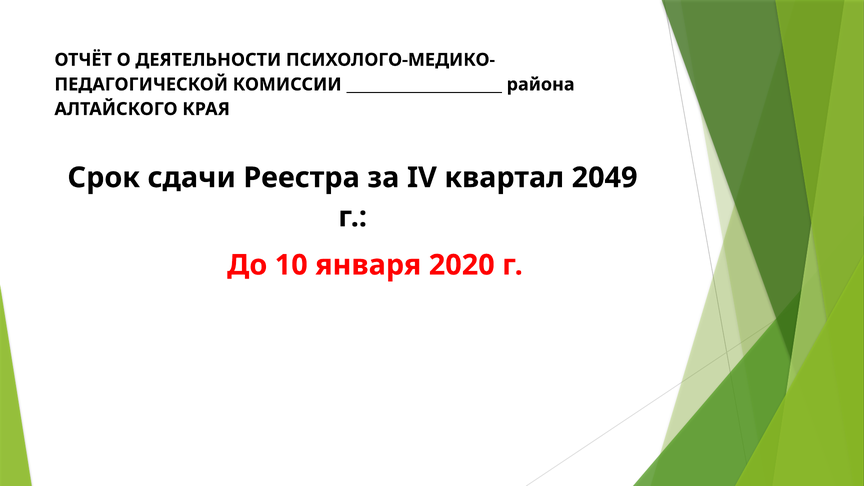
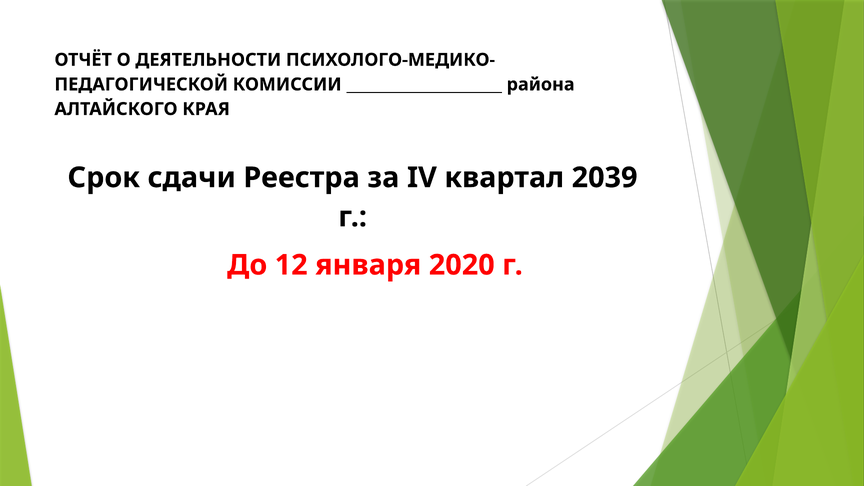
2049: 2049 -> 2039 (605, 178)
10: 10 -> 12 (291, 265)
